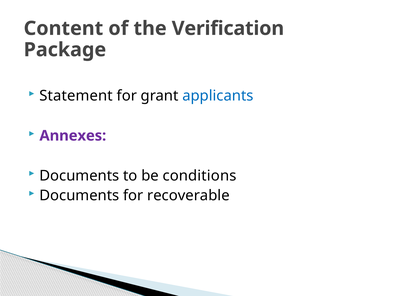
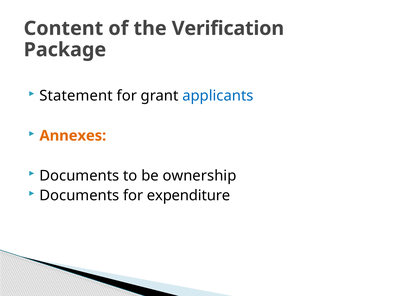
Annexes colour: purple -> orange (73, 136)
conditions: conditions -> ownership (200, 176)
recoverable: recoverable -> expenditure (188, 196)
